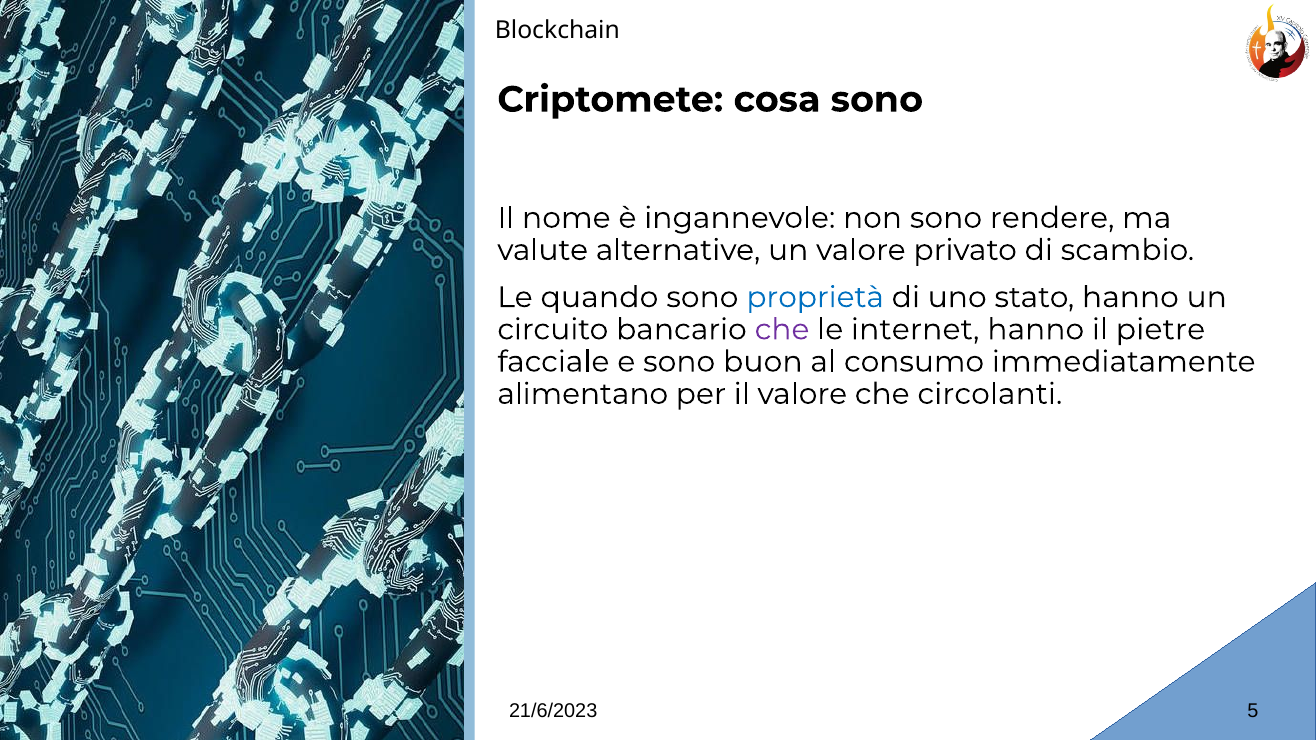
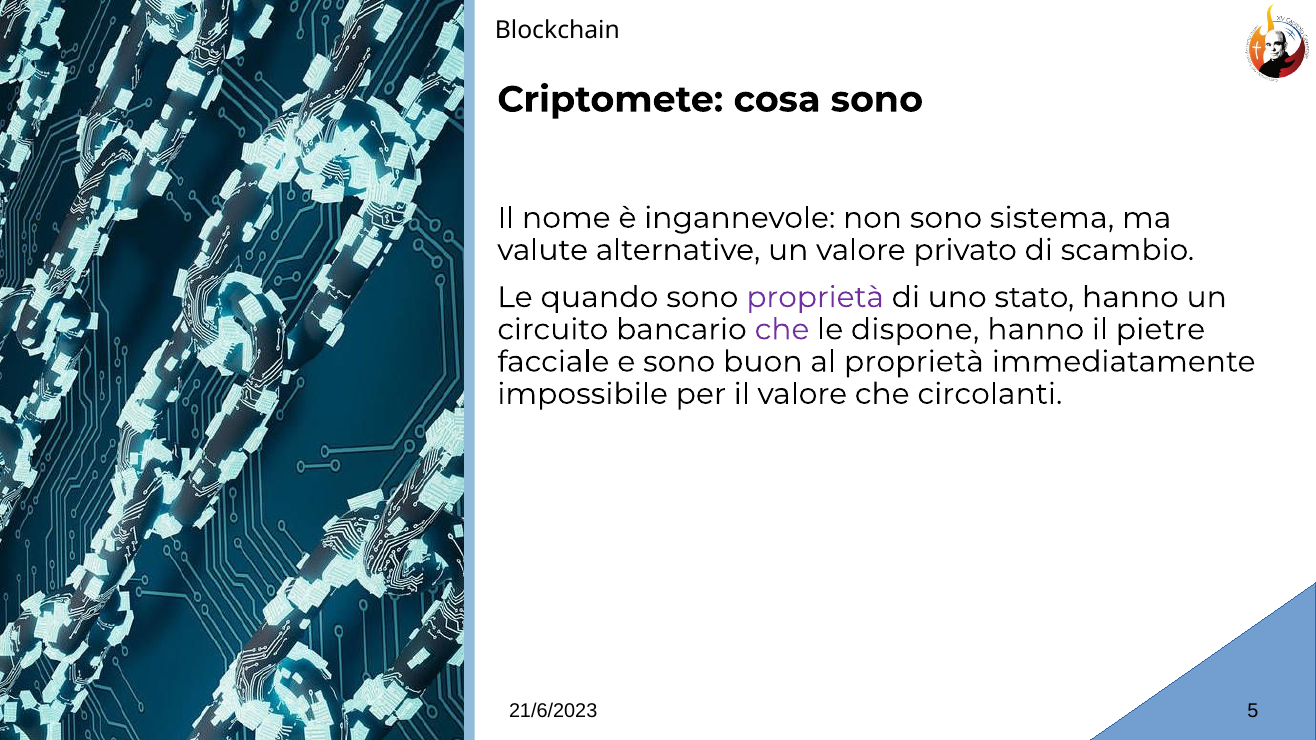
rendere: rendere -> sistema (1052, 218)
proprietà colour: blue -> purple (815, 297)
internet: internet -> dispone (915, 330)
al consumo: consumo -> proprietà (914, 362)
alimentano: alimentano -> impossibile (583, 394)
